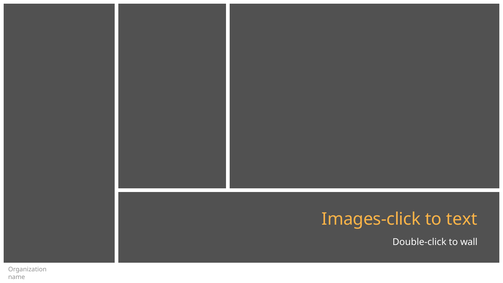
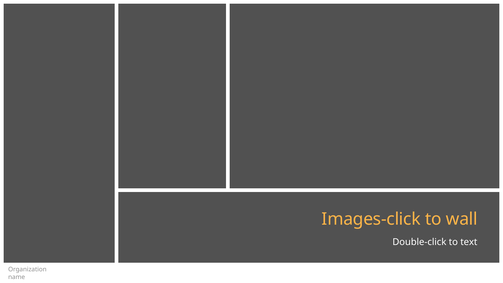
text: text -> wall (462, 219)
wall: wall -> text (469, 242)
